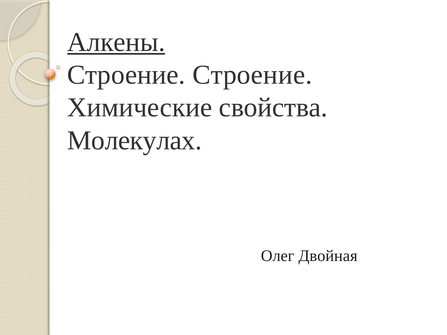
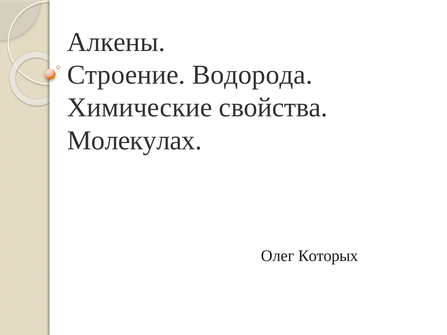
Алкены underline: present -> none (116, 42)
Строение Строение: Строение -> Водорода (252, 75)
Двойная: Двойная -> Которых (328, 256)
